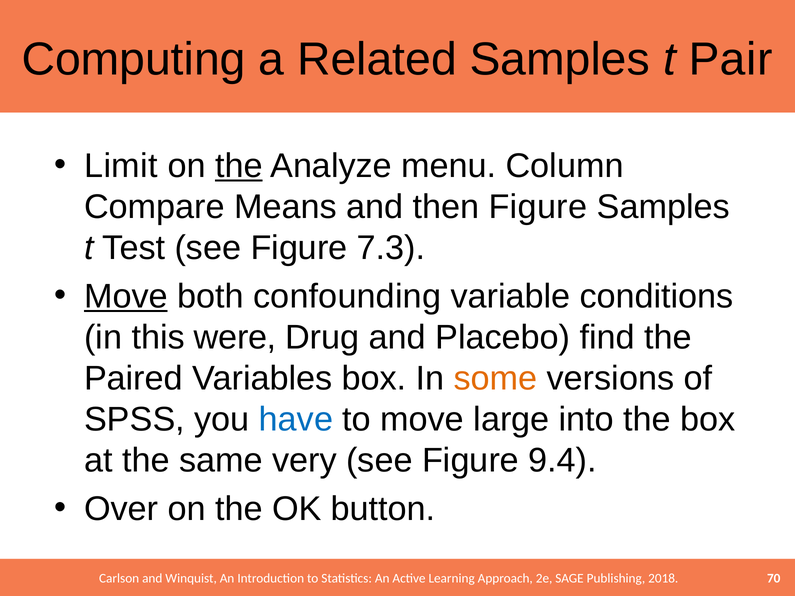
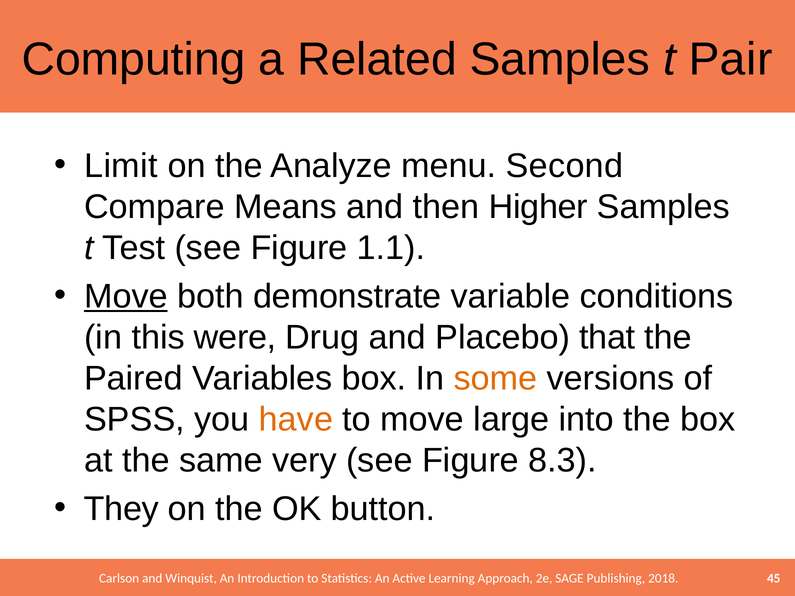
the underline: present -> none (239, 166)
Column: Column -> Second (564, 166)
then Figure: Figure -> Higher (538, 207)
7.3: 7.3 -> 1.1 (391, 248)
confounding: confounding -> demonstrate (347, 296)
find: find -> that (607, 337)
have colour: blue -> orange (296, 420)
9.4: 9.4 -> 8.3 (563, 461)
Over: Over -> They (121, 509)
70: 70 -> 45 (774, 578)
